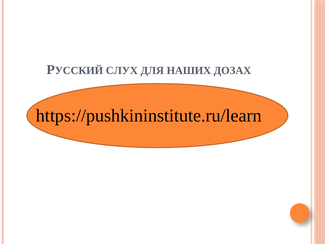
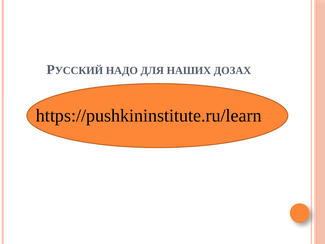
СЛУХ: СЛУХ -> НАДО (122, 70)
